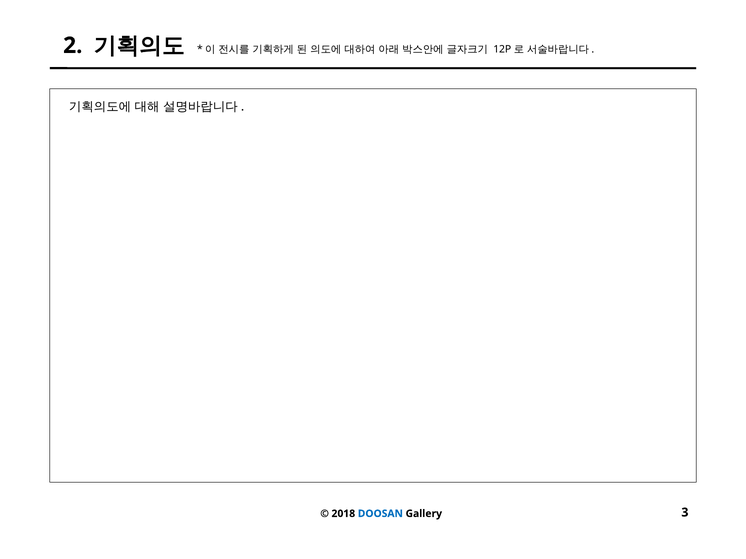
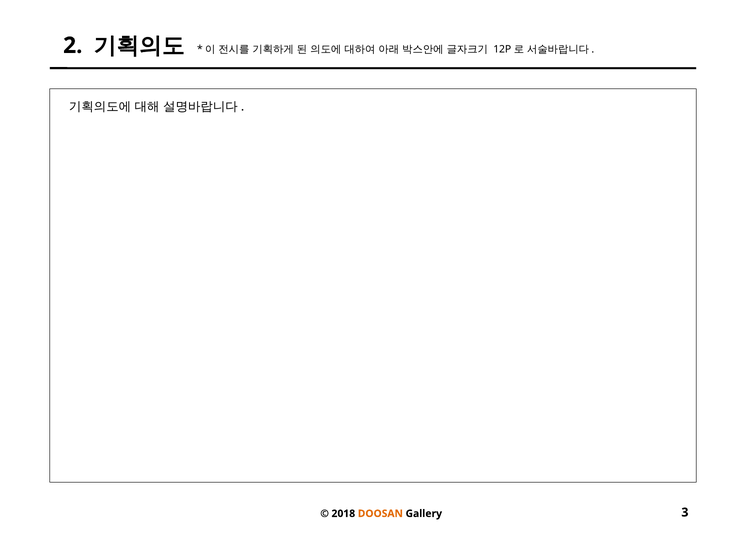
DOOSAN colour: blue -> orange (380, 514)
